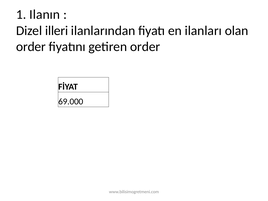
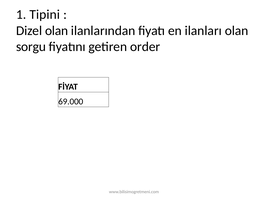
Ilanın: Ilanın -> Tipini (45, 15)
Dizel illeri: illeri -> olan (57, 31)
order: order -> sorgu (31, 47)
